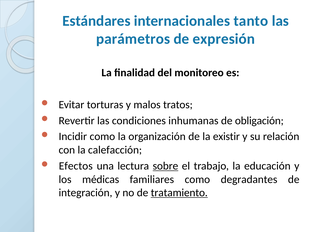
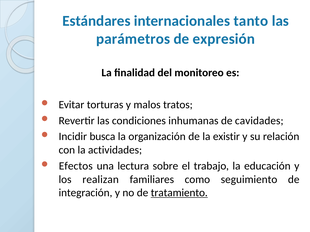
obligación: obligación -> cavidades (259, 121)
Incidir como: como -> busca (102, 137)
calefacción: calefacción -> actividades (115, 150)
sobre underline: present -> none (165, 166)
médicas: médicas -> realizan (101, 180)
degradantes: degradantes -> seguimiento (249, 180)
